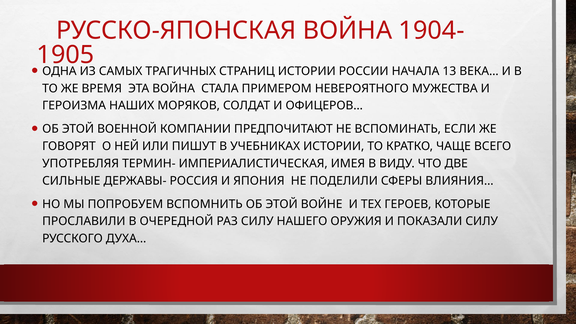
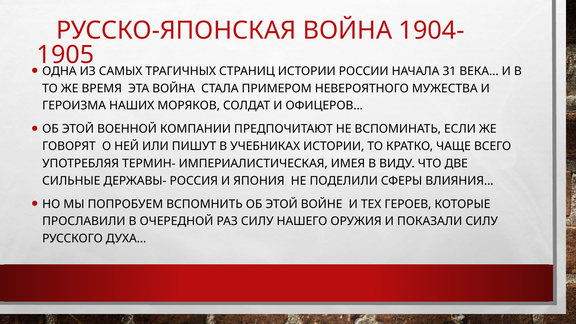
13: 13 -> 31 (449, 71)
